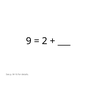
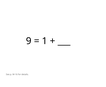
2: 2 -> 1 (45, 41)
